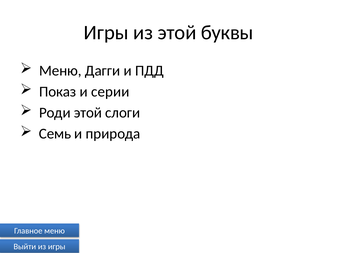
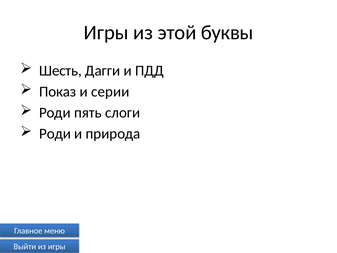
Меню: Меню -> Шесть (60, 71)
Роди этой: этой -> пять (88, 113)
Семь: Семь -> Роди (55, 134)
